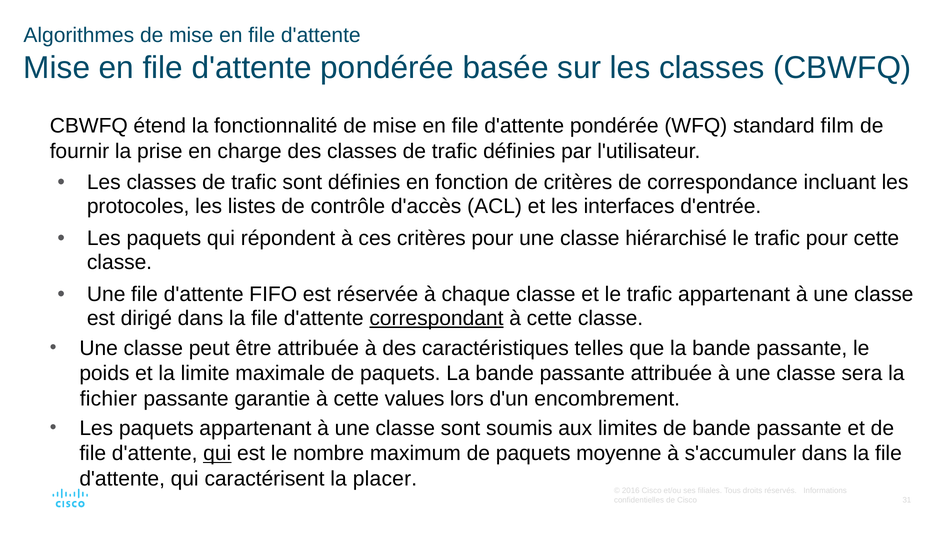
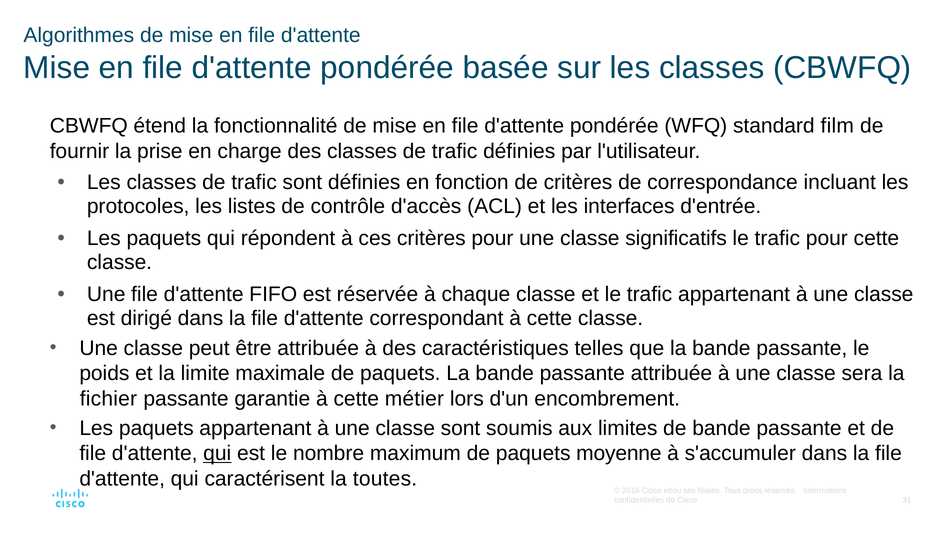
hiérarchisé: hiérarchisé -> significatifs (676, 238)
correspondant underline: present -> none (436, 318)
values: values -> métier (414, 399)
placer: placer -> toutes (385, 478)
